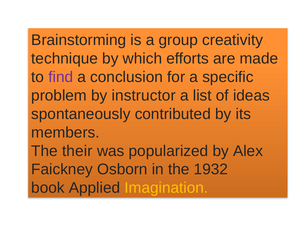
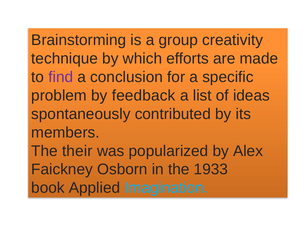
instructor: instructor -> feedback (144, 95)
1932: 1932 -> 1933 (211, 169)
Imagination colour: yellow -> light blue (166, 188)
